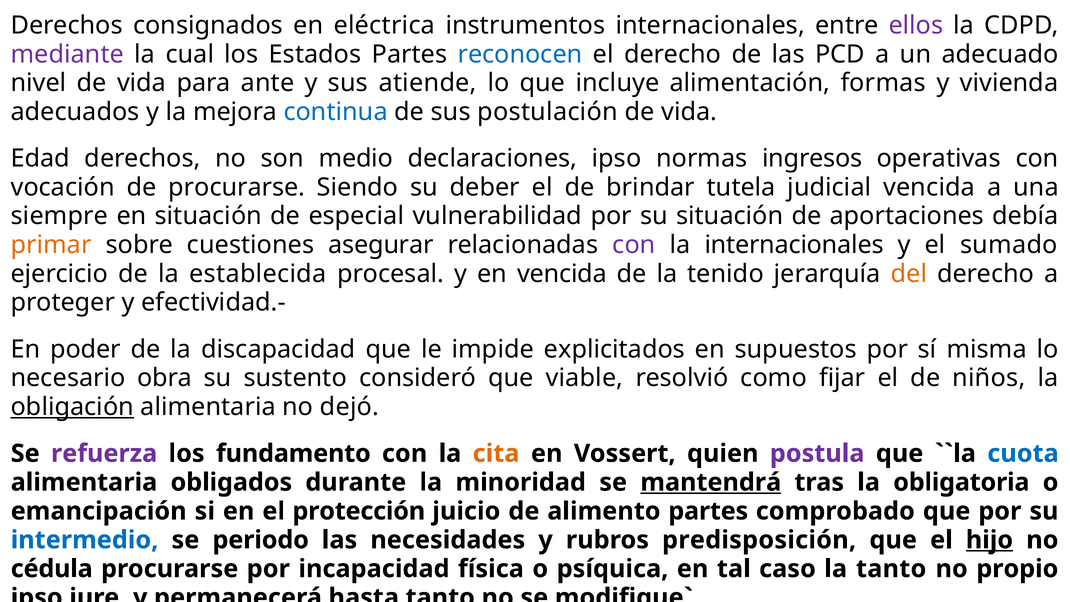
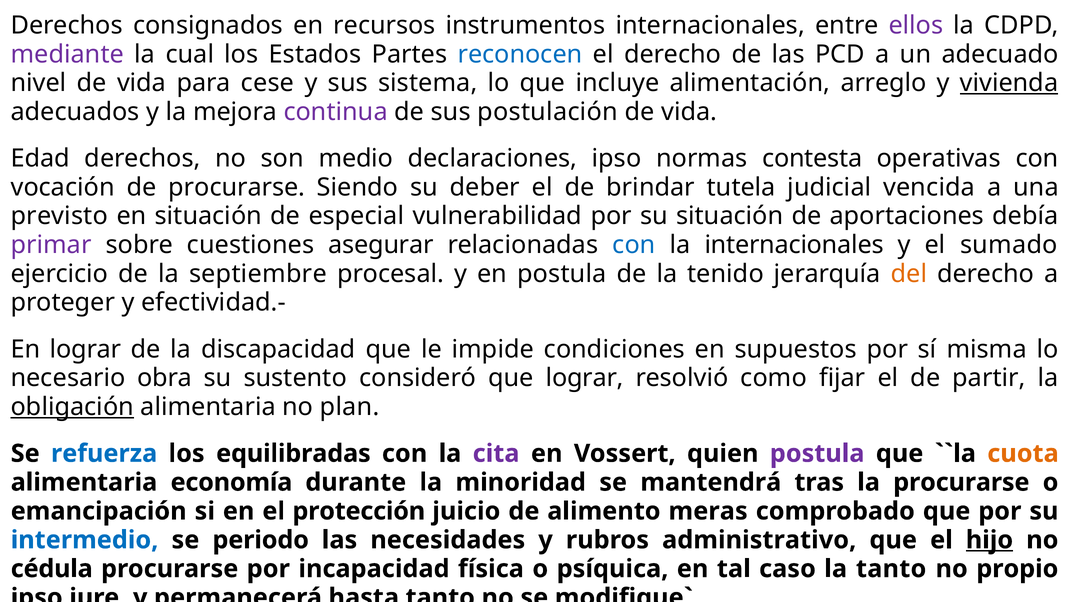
eléctrica: eléctrica -> recursos (384, 25)
ante: ante -> cese (267, 83)
atiende: atiende -> sistema (428, 83)
formas: formas -> arreglo (883, 83)
vivienda underline: none -> present (1009, 83)
continua colour: blue -> purple (336, 112)
ingresos: ingresos -> contesta (812, 158)
siempre: siempre -> previsto (59, 216)
primar colour: orange -> purple (51, 245)
con colour: purple -> blue (634, 245)
establecida: establecida -> septiembre (258, 274)
en vencida: vencida -> postula (562, 274)
En poder: poder -> lograr (86, 349)
explicitados: explicitados -> condiciones (614, 349)
que viable: viable -> lograr (585, 378)
niños: niños -> partir (989, 378)
dejó: dejó -> plan (350, 407)
refuerza colour: purple -> blue (104, 453)
fundamento: fundamento -> equilibradas (293, 453)
cita colour: orange -> purple (496, 453)
cuota colour: blue -> orange (1023, 453)
obligados: obligados -> economía (231, 482)
mantendrá underline: present -> none (711, 482)
la obligatoria: obligatoria -> procurarse (961, 482)
alimento partes: partes -> meras (708, 511)
predisposición: predisposición -> administrativo (759, 540)
